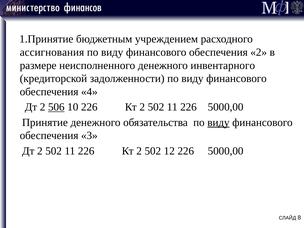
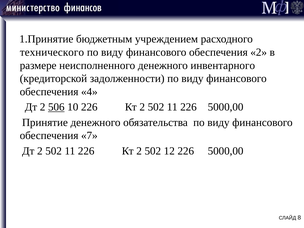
ассигнования: ассигнования -> технического (52, 52)
виду underline: present -> none (218, 122)
3: 3 -> 7 (89, 136)
